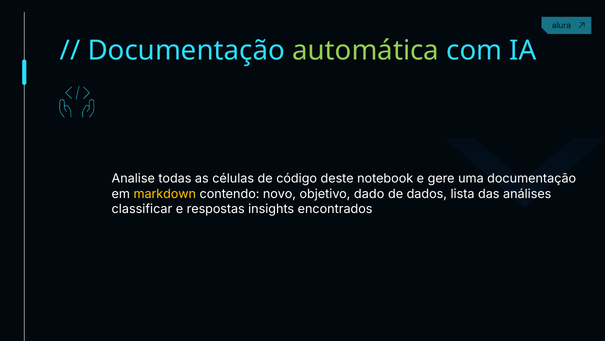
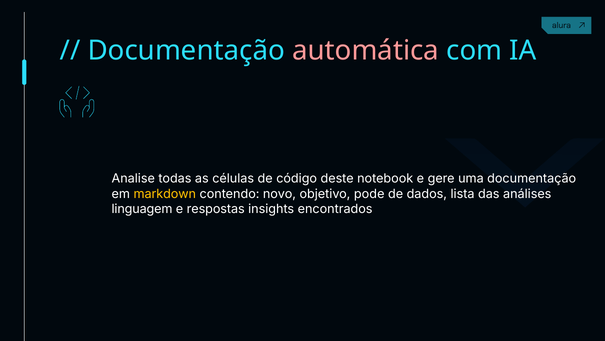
automática colour: light green -> pink (366, 50)
dado: dado -> pode (369, 194)
classificar: classificar -> linguagem (142, 209)
